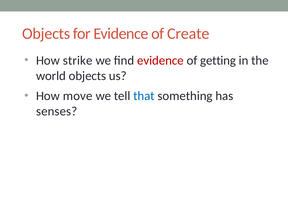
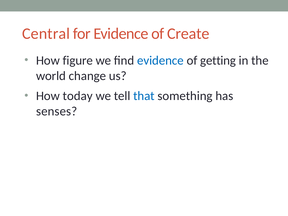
Objects: Objects -> Central (46, 34)
strike: strike -> figure (78, 60)
evidence colour: red -> blue (160, 60)
world objects: objects -> change (87, 76)
move: move -> today (78, 96)
